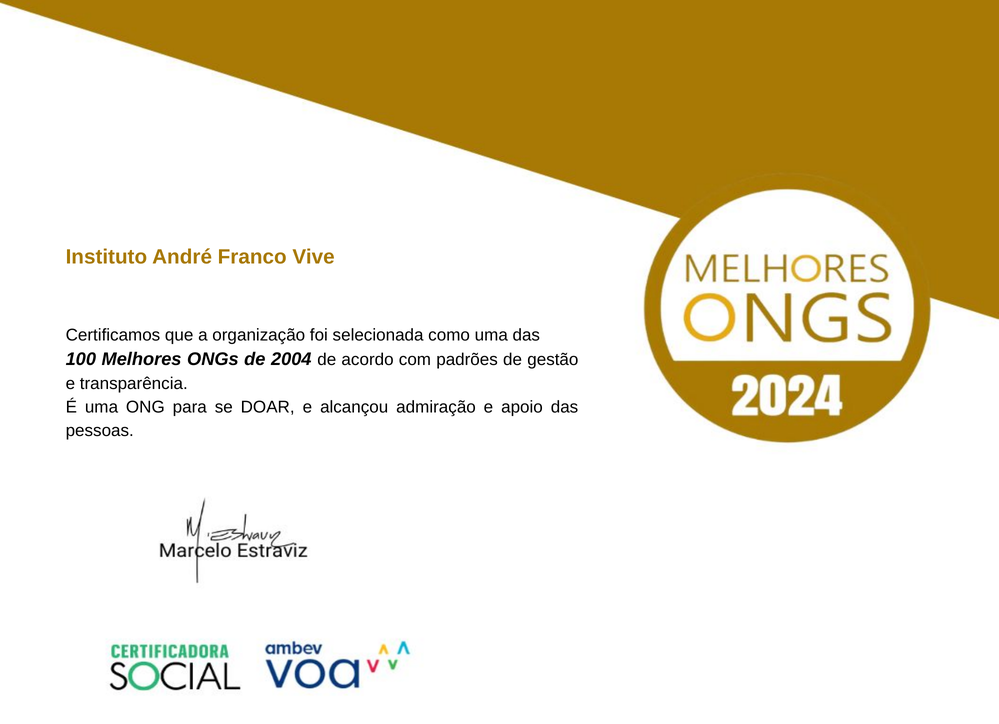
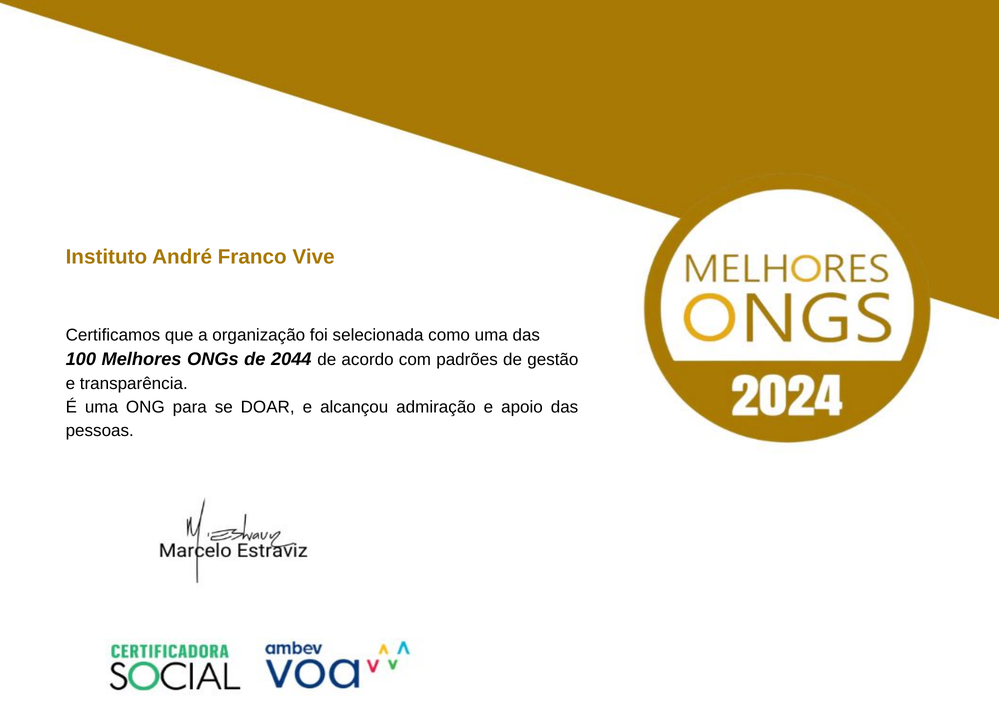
2004: 2004 -> 2044 (291, 359)
